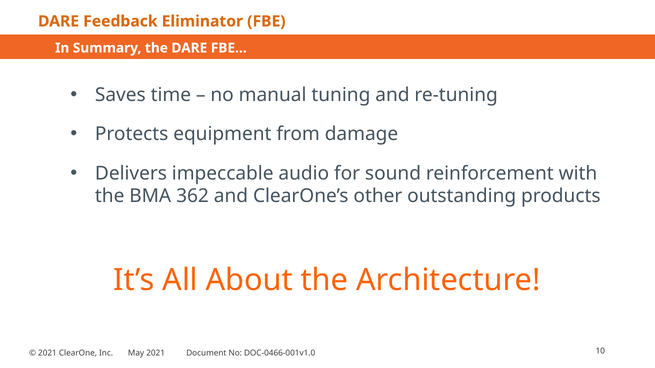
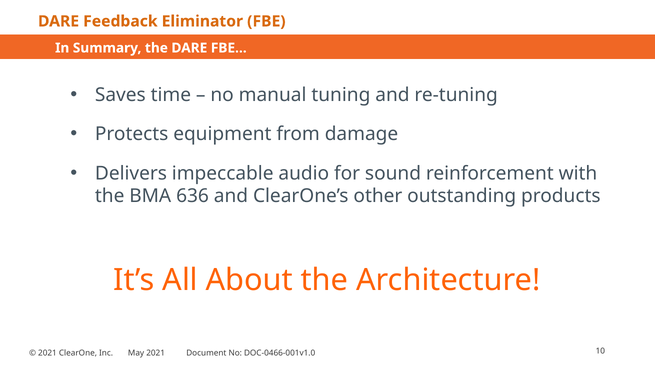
362: 362 -> 636 (193, 196)
